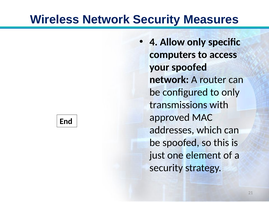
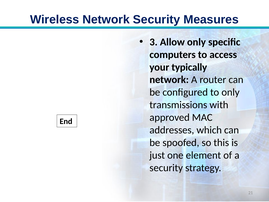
4: 4 -> 3 (154, 42)
your spoofed: spoofed -> typically (189, 67)
